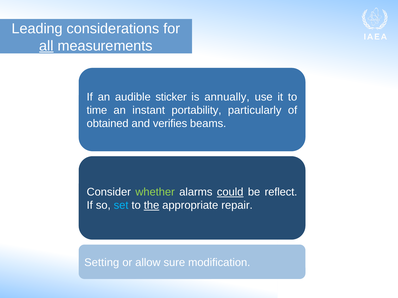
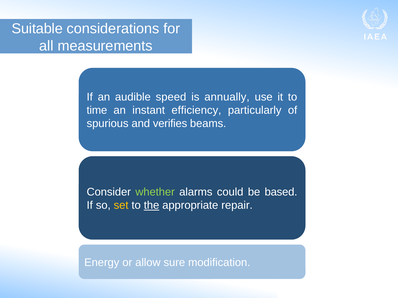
Leading: Leading -> Suitable (37, 29)
all underline: present -> none (46, 46)
sticker: sticker -> speed (171, 97)
portability: portability -> efficiency (196, 111)
obtained: obtained -> spurious (108, 124)
could underline: present -> none (230, 192)
reflect: reflect -> based (281, 192)
set colour: light blue -> yellow (121, 206)
Setting: Setting -> Energy (102, 263)
